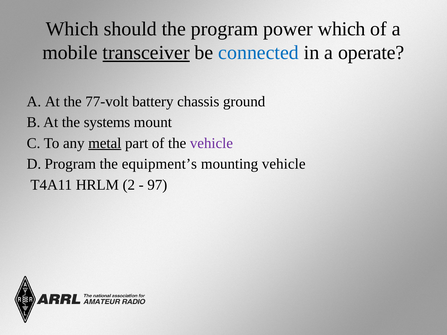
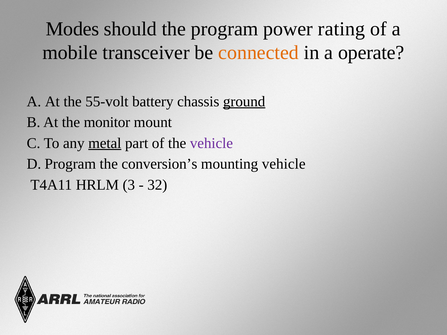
Which: Which -> Modes (72, 29)
power which: which -> rating (342, 29)
transceiver underline: present -> none (146, 53)
connected colour: blue -> orange (259, 53)
77-volt: 77-volt -> 55-volt (107, 102)
ground underline: none -> present (244, 102)
systems: systems -> monitor (107, 122)
equipment’s: equipment’s -> conversion’s (159, 164)
2: 2 -> 3 (129, 185)
97: 97 -> 32 (157, 185)
